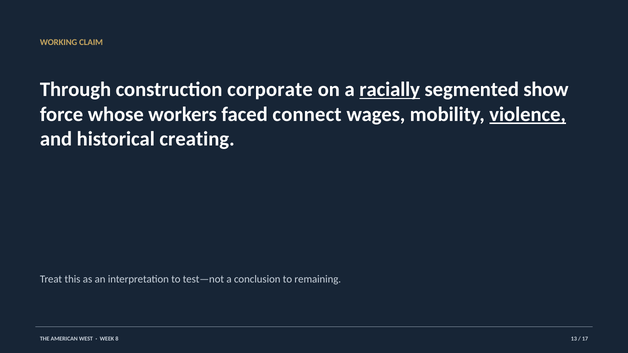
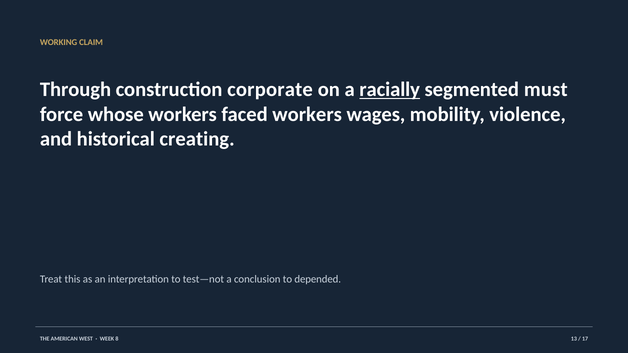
show: show -> must (546, 90)
faced connect: connect -> workers (307, 114)
violence underline: present -> none (528, 114)
remaining: remaining -> depended (318, 279)
